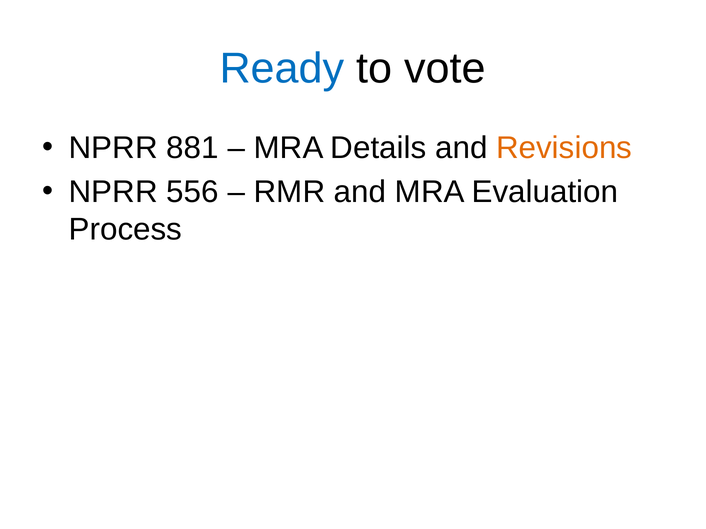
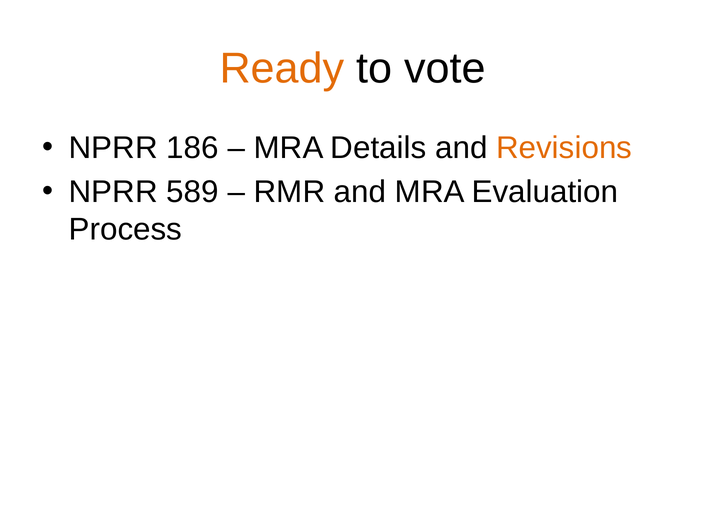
Ready colour: blue -> orange (282, 68)
881: 881 -> 186 (193, 148)
556: 556 -> 589 (193, 192)
